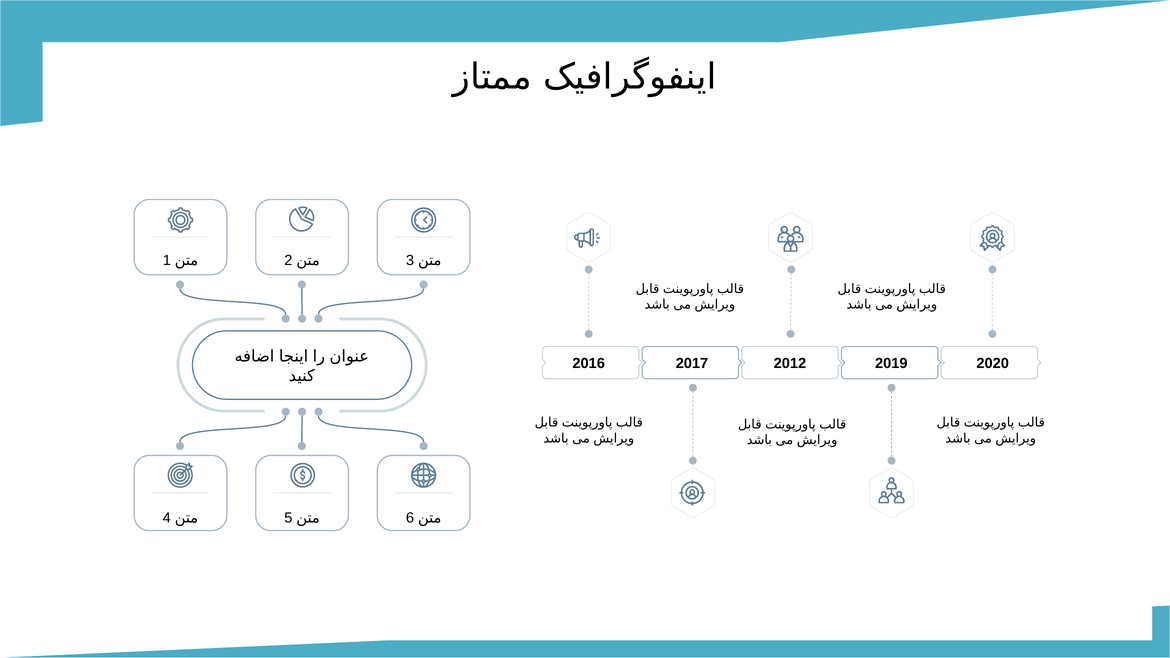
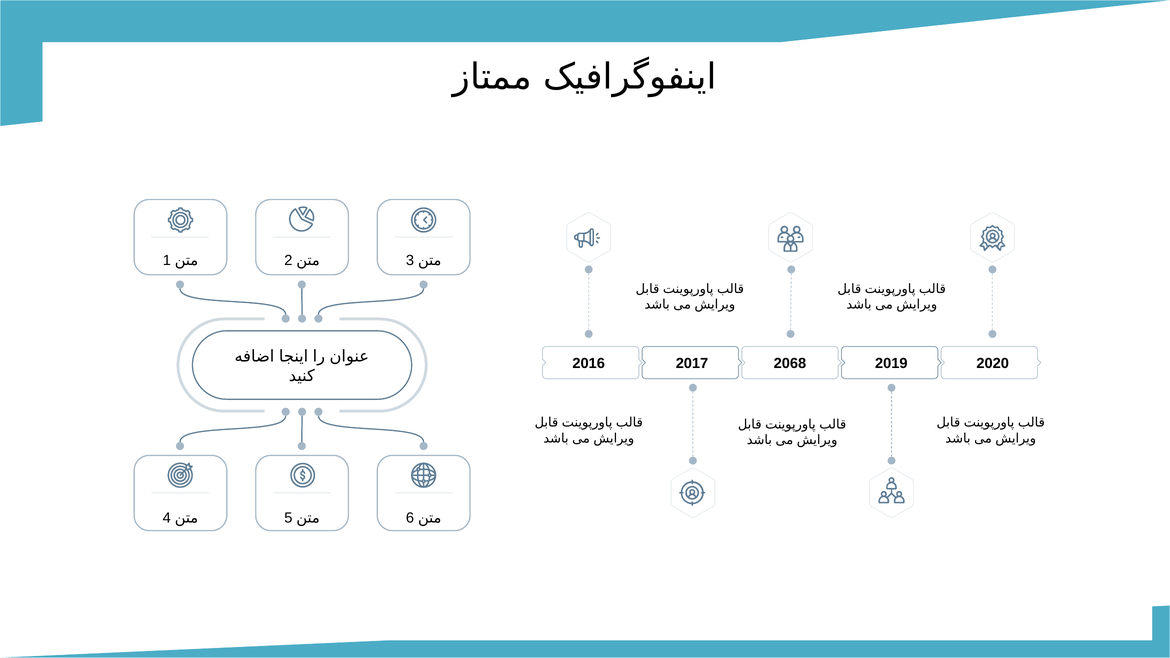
2012: 2012 -> 2068 (790, 364)
